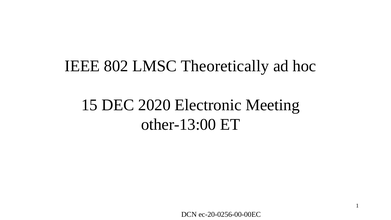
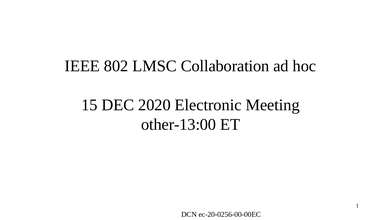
Theoretically: Theoretically -> Collaboration (225, 66)
